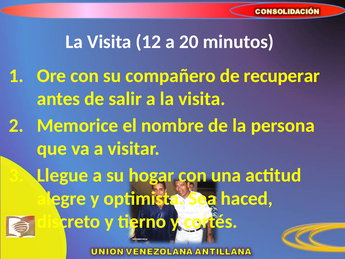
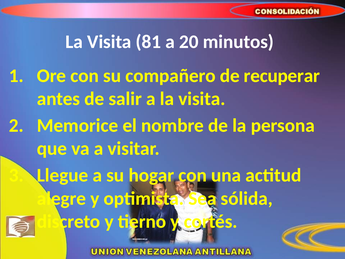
12: 12 -> 81 (148, 42)
haced: haced -> sólida (247, 198)
